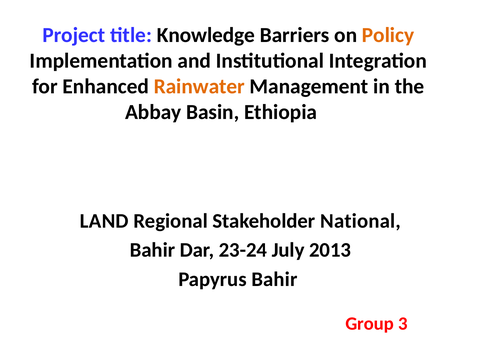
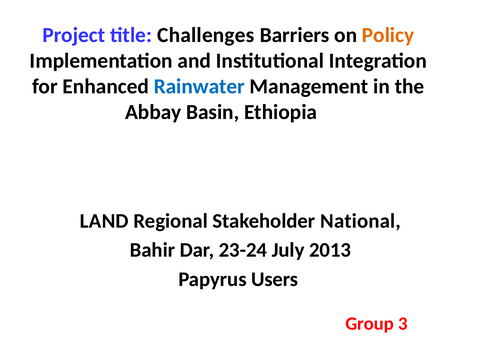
Knowledge: Knowledge -> Challenges (206, 35)
Rainwater colour: orange -> blue (199, 86)
Papyrus Bahir: Bahir -> Users (275, 279)
